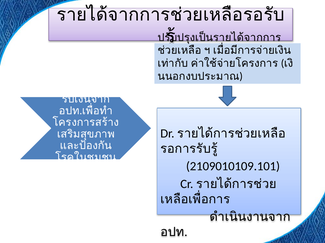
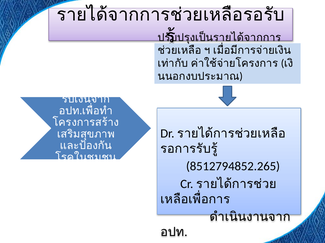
2109010109.101: 2109010109.101 -> 8512794852.265 (233, 167)
